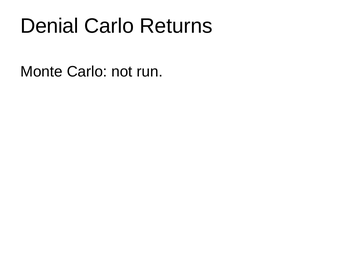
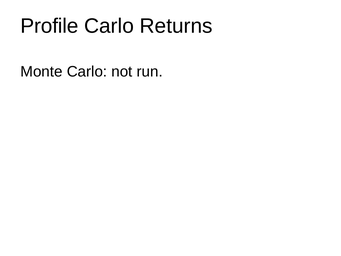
Denial: Denial -> Profile (49, 26)
